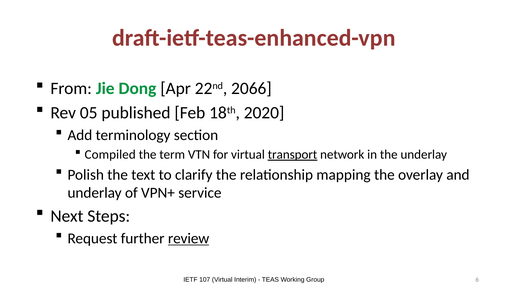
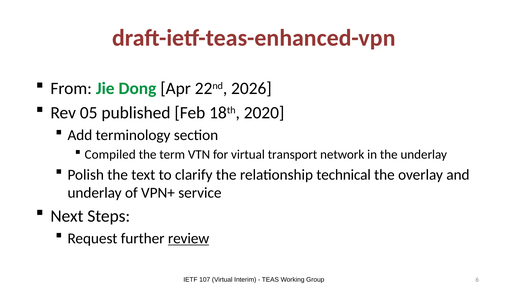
2066: 2066 -> 2026 (251, 88)
transport underline: present -> none (293, 155)
mapping: mapping -> technical (344, 175)
